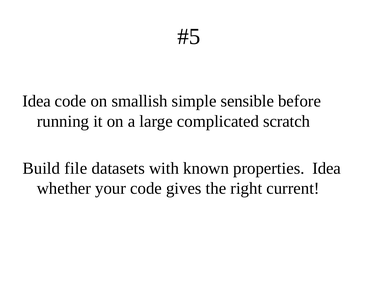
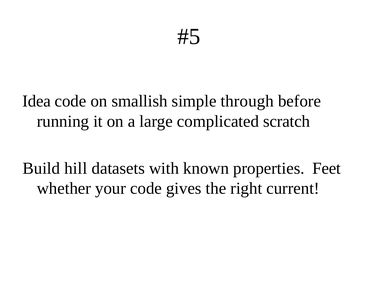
sensible: sensible -> through (247, 101)
file: file -> hill (76, 169)
properties Idea: Idea -> Feet (327, 169)
